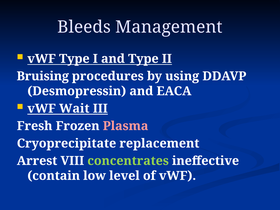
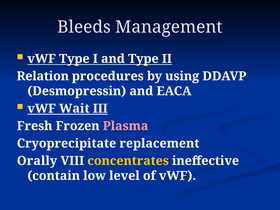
Bruising: Bruising -> Relation (43, 76)
Arrest: Arrest -> Orally (37, 161)
concentrates colour: light green -> yellow (128, 161)
